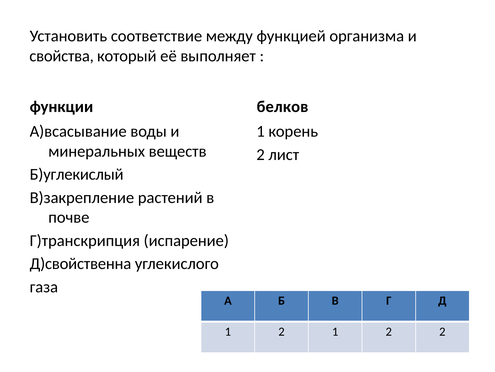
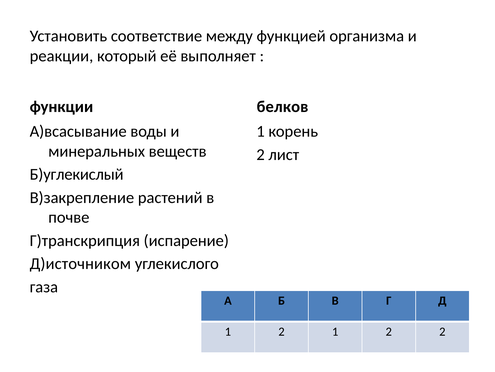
свойства: свойства -> реакции (62, 56)
Д)свойственна: Д)свойственна -> Д)источником (80, 263)
